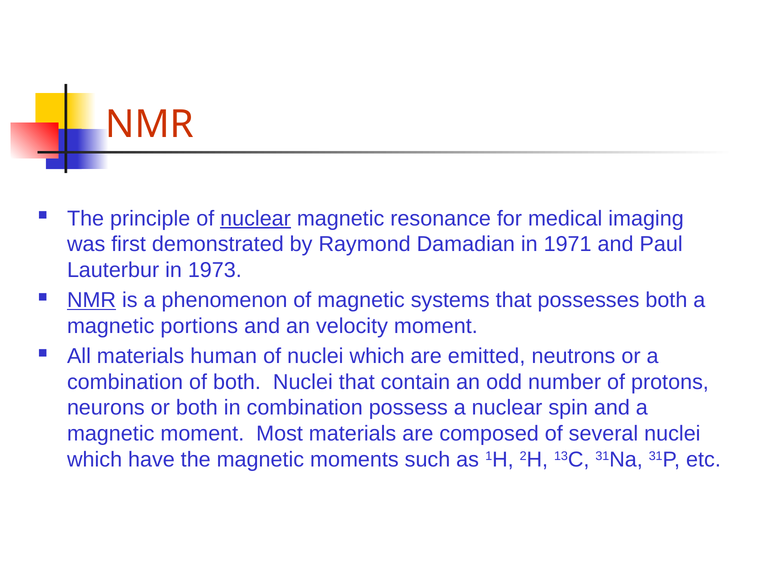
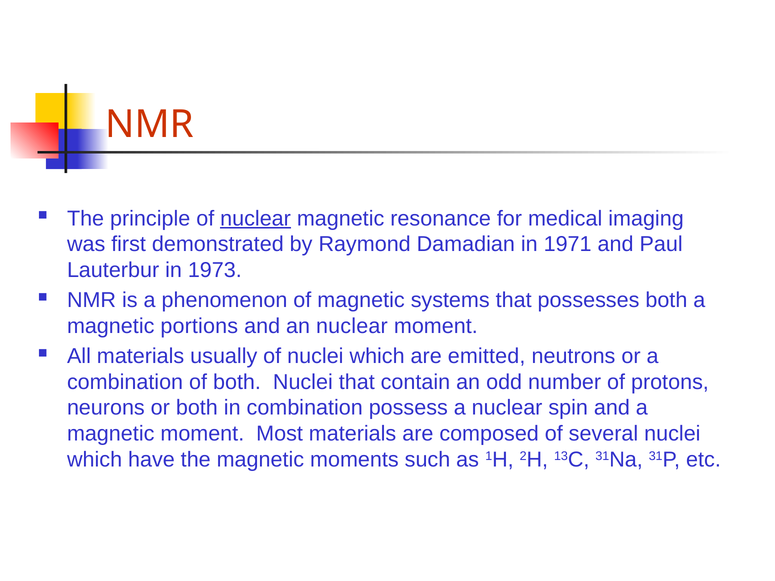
NMR underline: present -> none (92, 300)
an velocity: velocity -> nuclear (352, 326)
human: human -> usually (224, 356)
